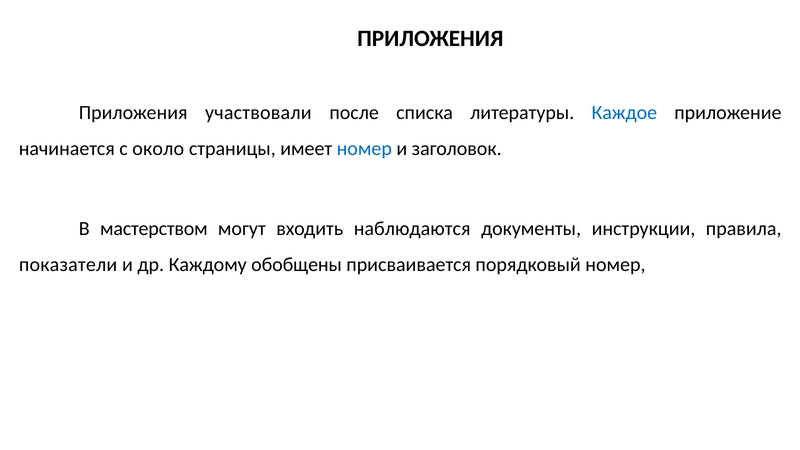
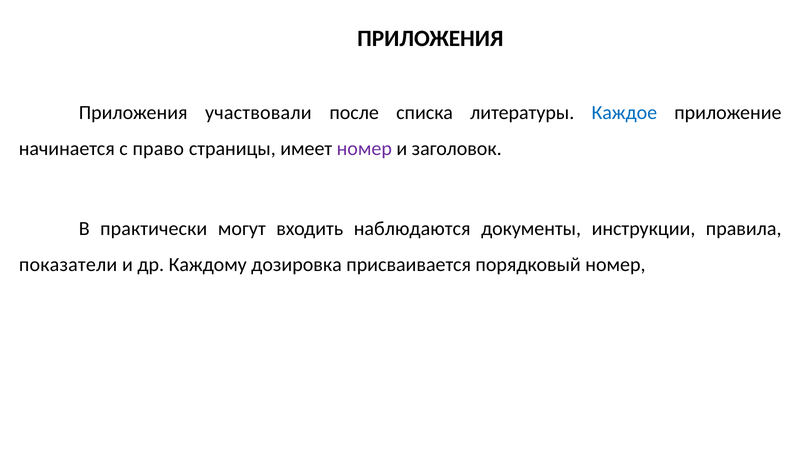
около: около -> право (158, 149)
номер colour: blue -> purple (364, 149)
мастерством: мастерством -> практически (154, 229)
обобщены: обобщены -> дозировка (297, 265)
